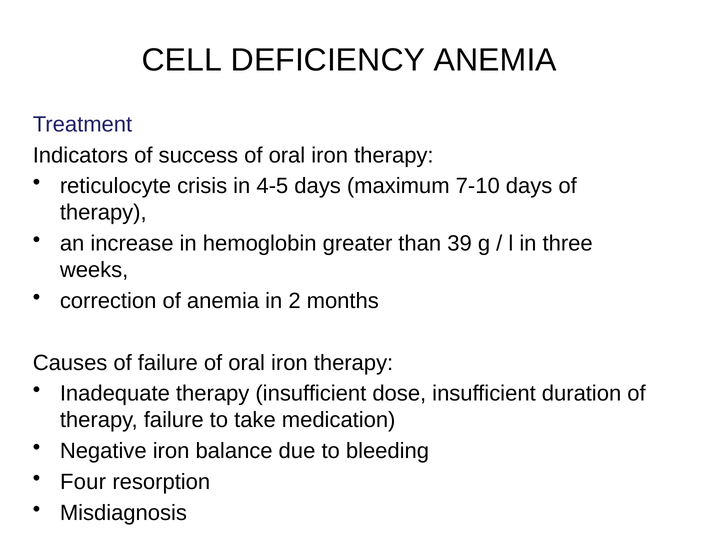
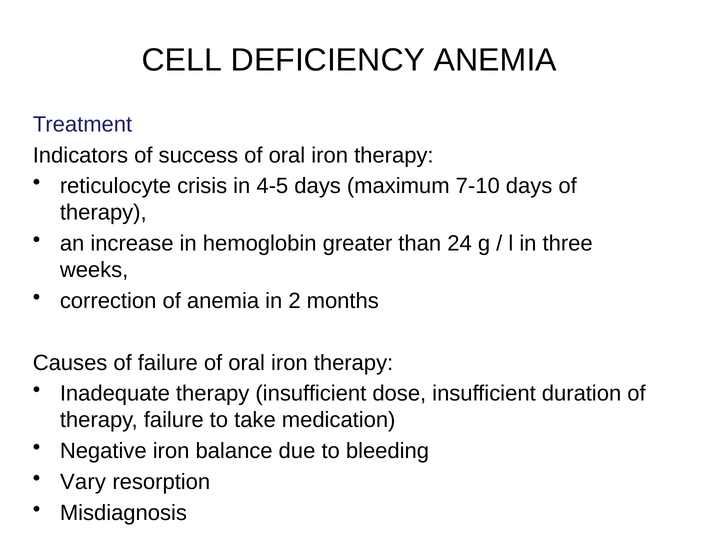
39: 39 -> 24 (460, 243)
Four: Four -> Vary (83, 482)
